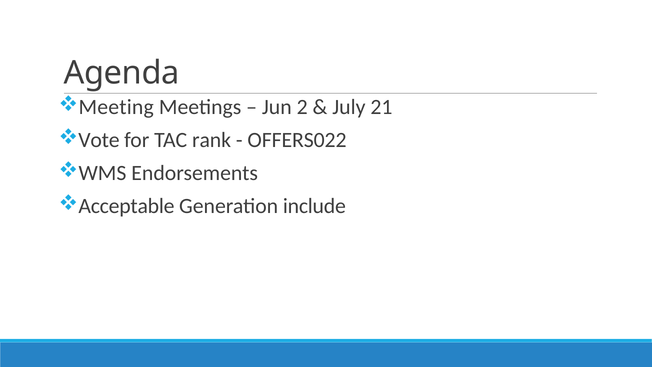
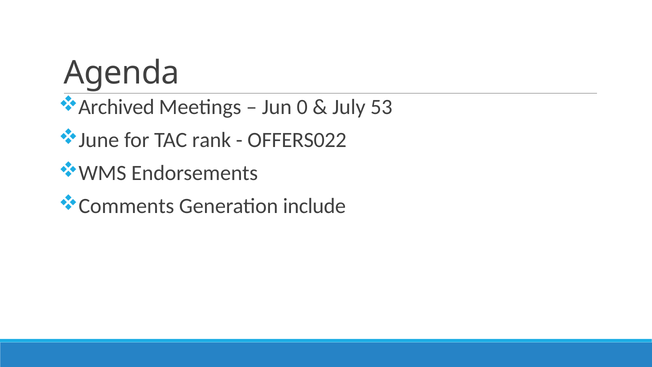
Meeting: Meeting -> Archived (116, 107)
2: 2 -> 0 (302, 107)
21: 21 -> 53 (381, 107)
Vote: Vote -> June (99, 140)
Acceptable: Acceptable -> Comments (126, 206)
